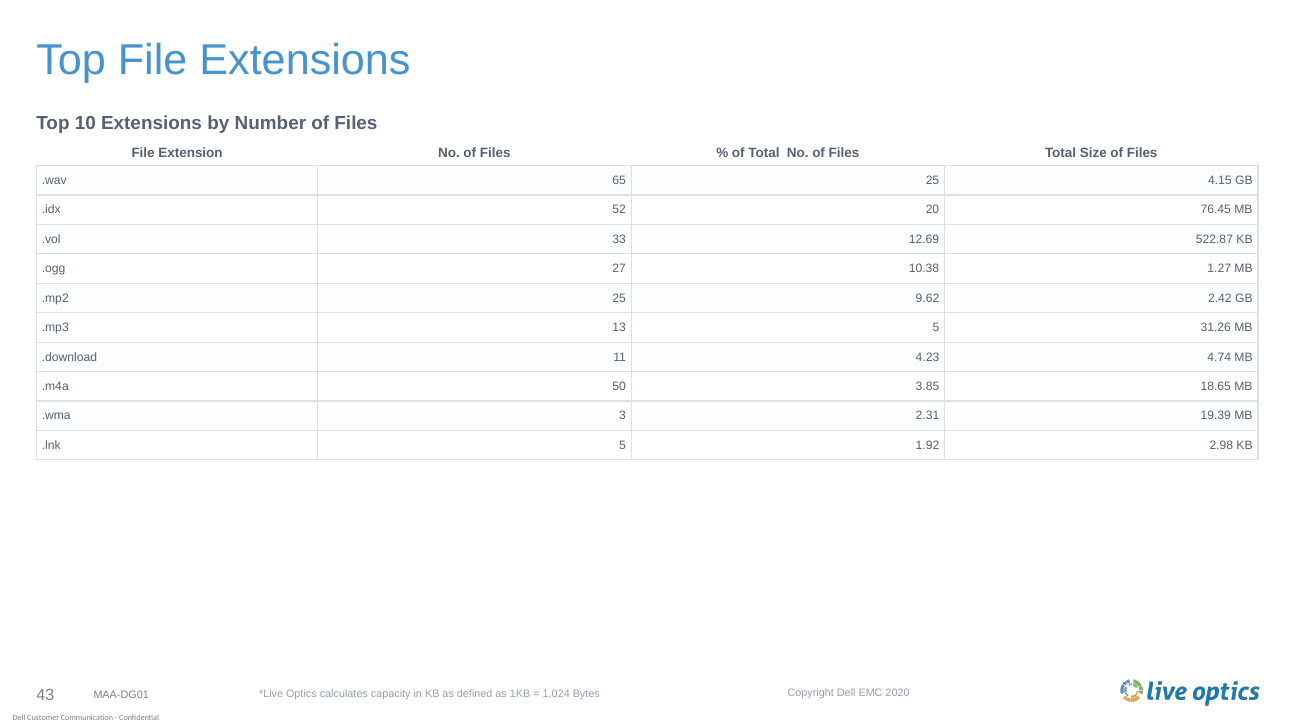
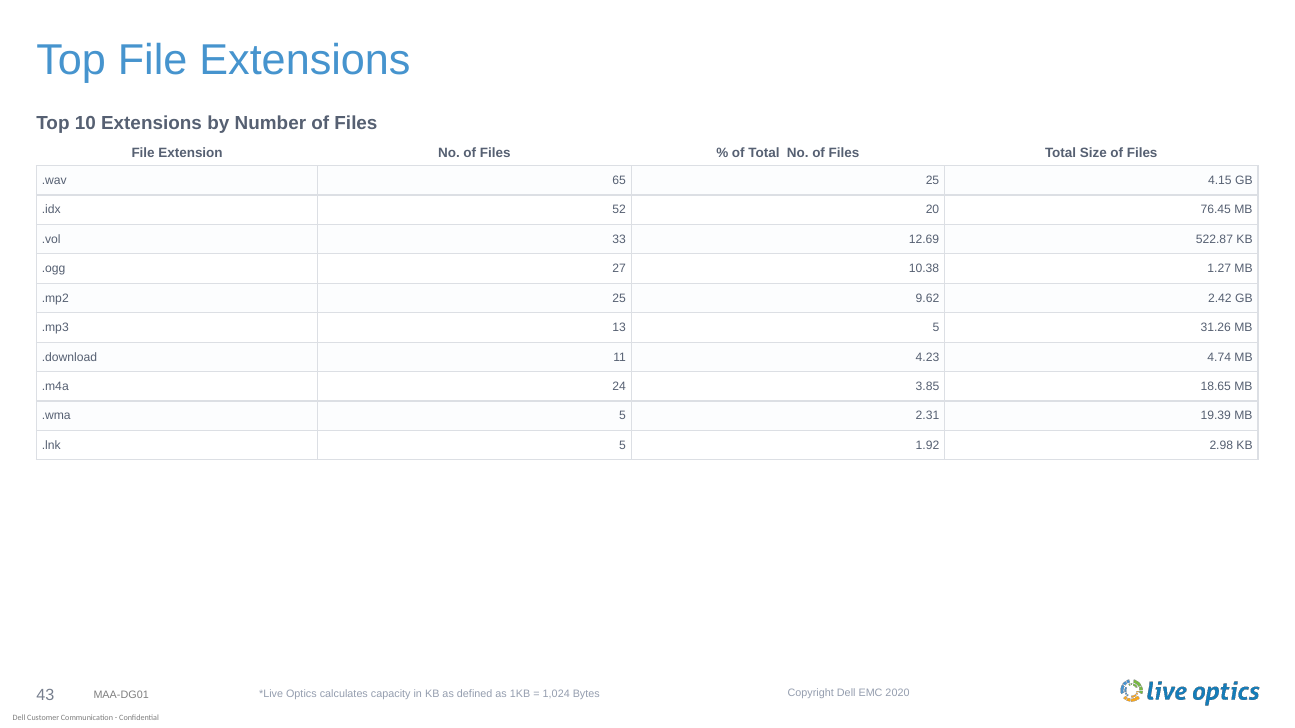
50: 50 -> 24 (619, 387)
.wma 3: 3 -> 5 (622, 416)
